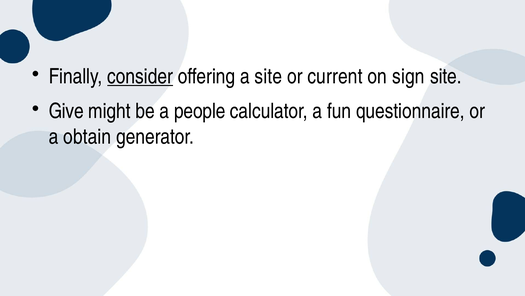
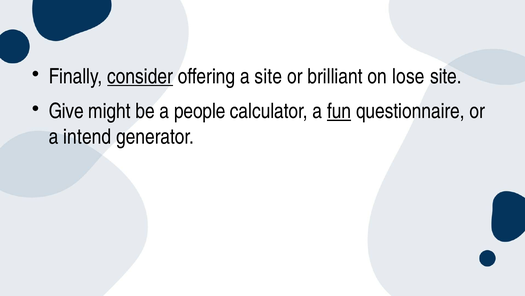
current: current -> brilliant (335, 76)
sign: sign -> lose (408, 76)
fun underline: none -> present (339, 111)
obtain: obtain -> intend (87, 136)
